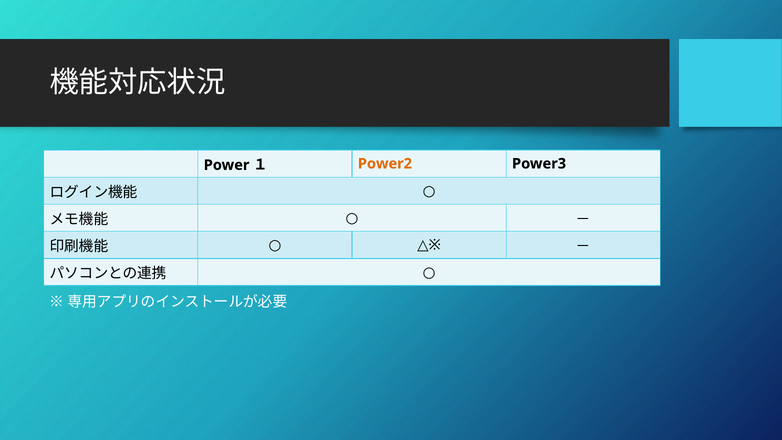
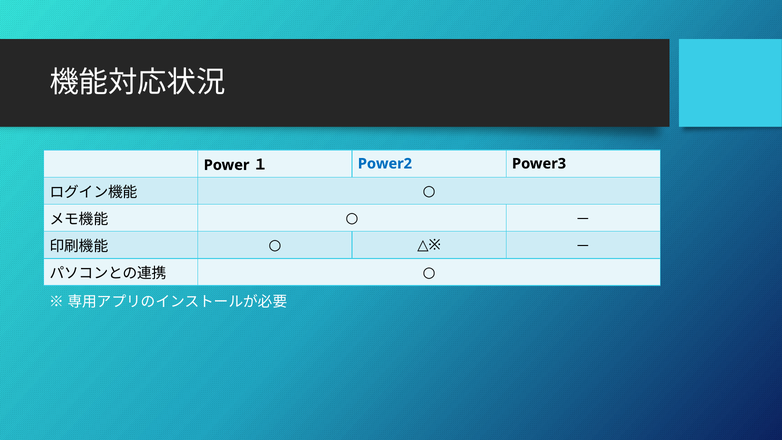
Power2 colour: orange -> blue (385, 164)
